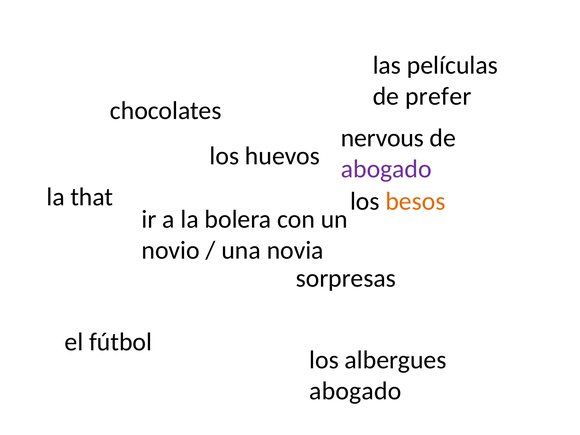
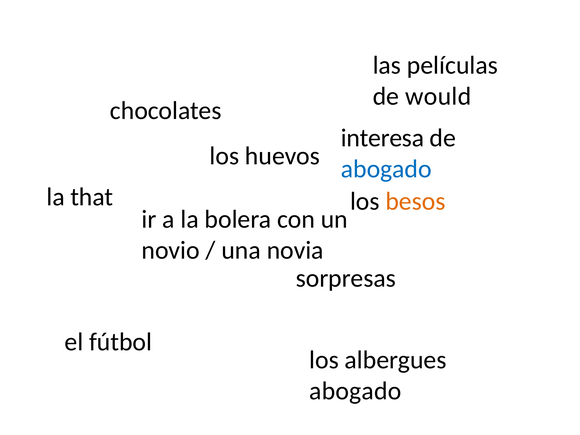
prefer: prefer -> would (438, 96)
nervous: nervous -> interesa (383, 138)
abogado colour: purple -> blue (386, 169)
